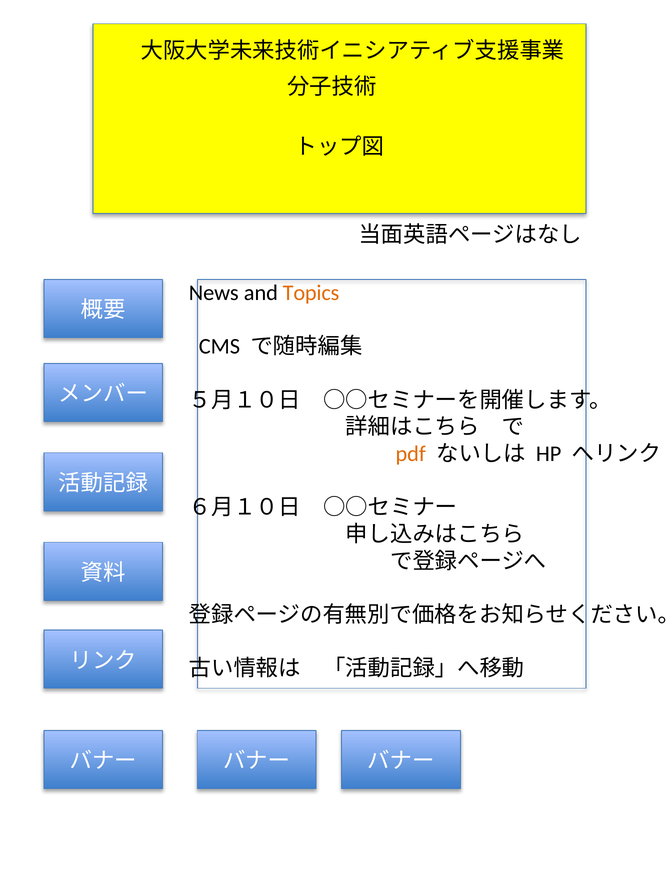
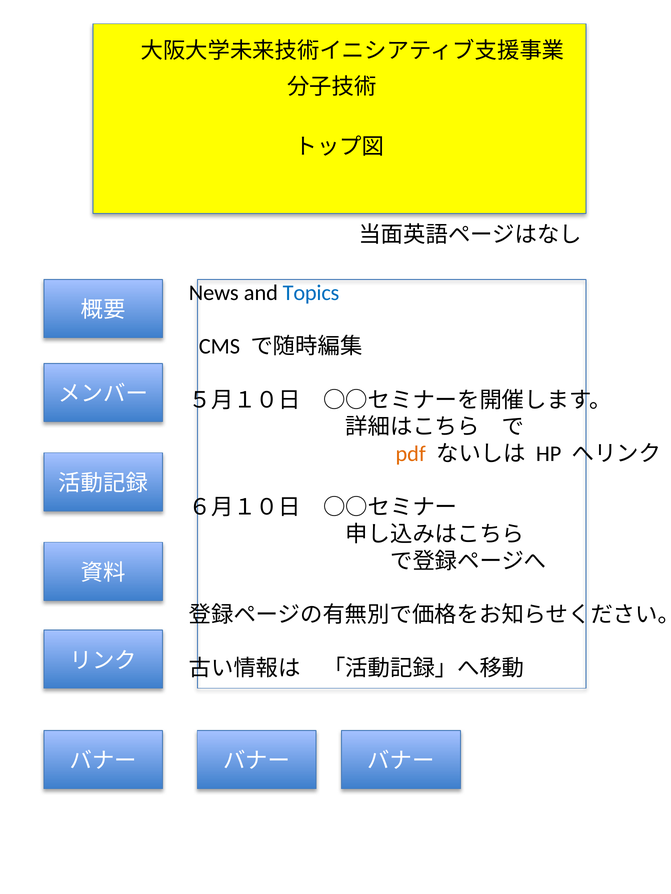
Topics colour: orange -> blue (311, 293)
